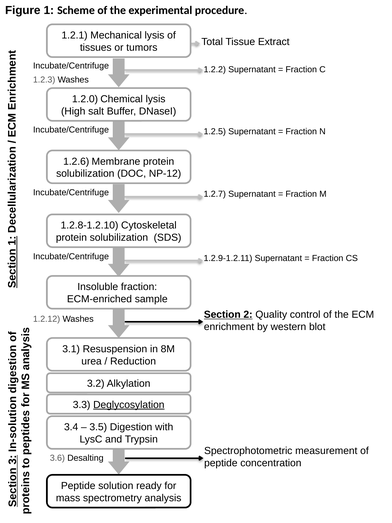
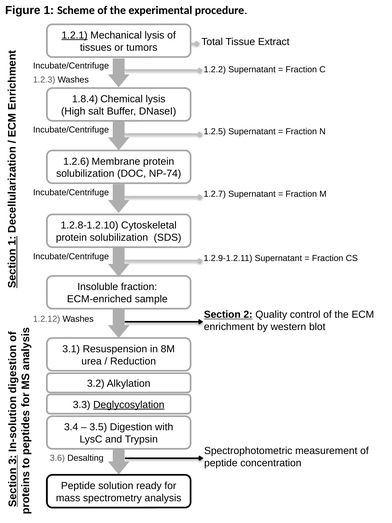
1.2.1 underline: none -> present (75, 35)
1.2.0: 1.2.0 -> 1.8.4 (85, 99)
NP-12: NP-12 -> NP-74 (165, 174)
